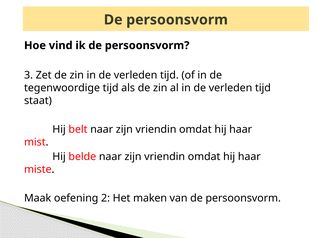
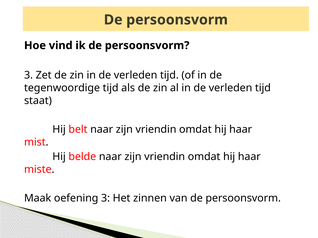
oefening 2: 2 -> 3 (106, 199)
maken: maken -> zinnen (150, 199)
